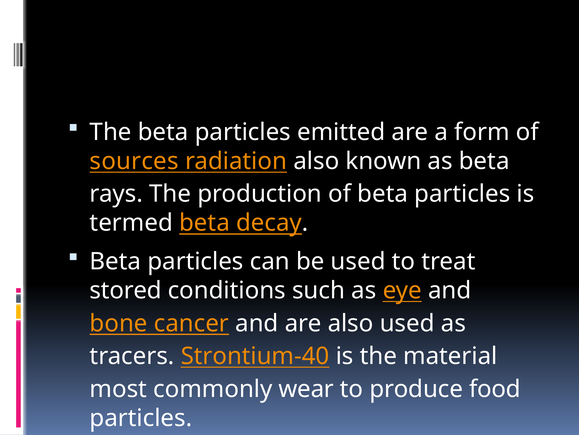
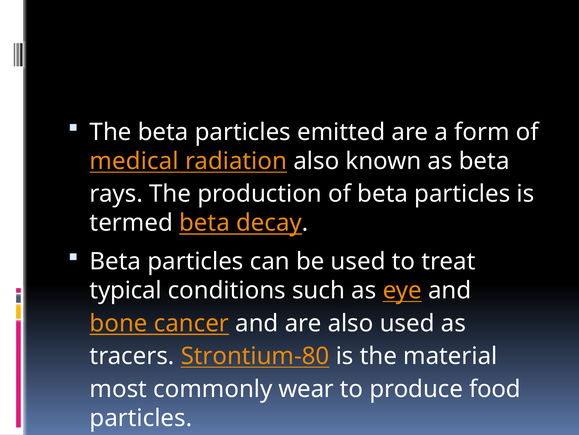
sources: sources -> medical (134, 161)
stored: stored -> typical (126, 290)
Strontium-40: Strontium-40 -> Strontium-80 (255, 356)
